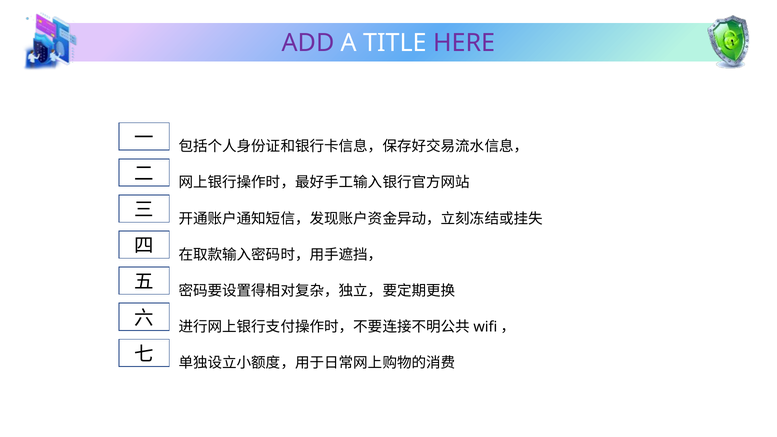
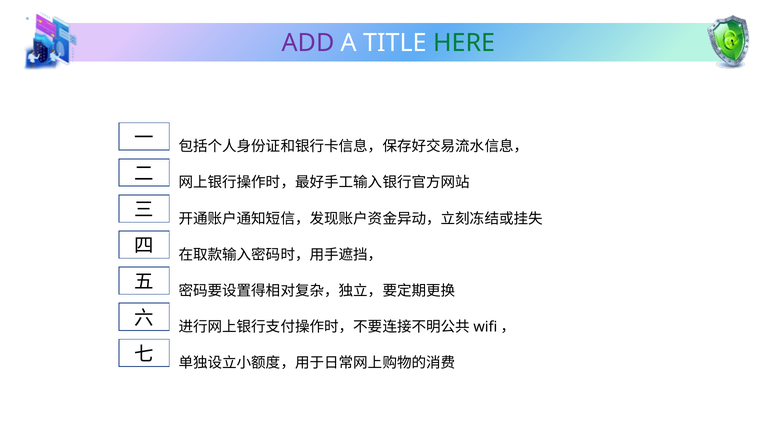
HERE colour: purple -> green (464, 43)
